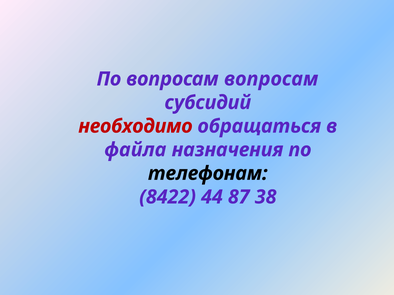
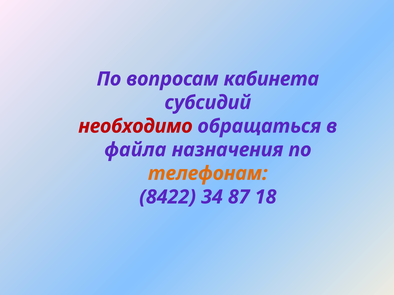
вопросам вопросам: вопросам -> кабинета (271, 79)
телефонам colour: black -> orange (208, 174)
44: 44 -> 34 (212, 197)
38: 38 -> 18 (266, 197)
